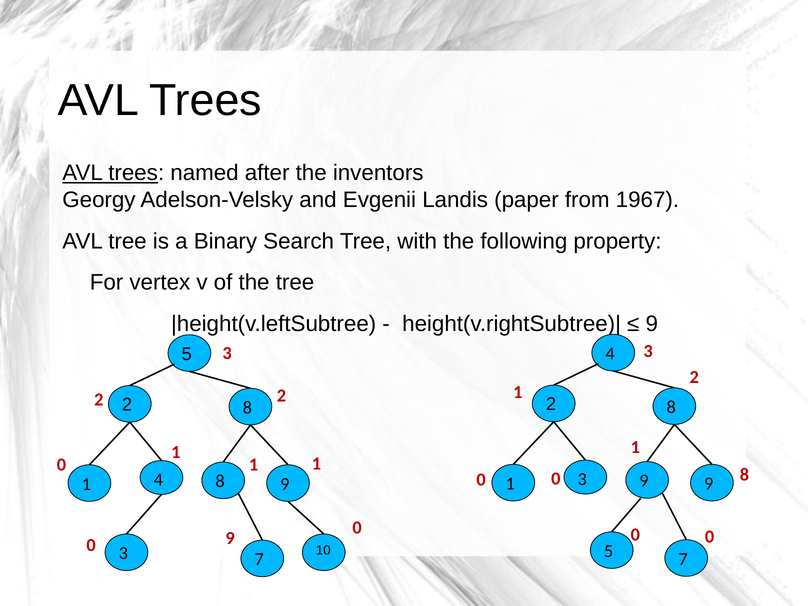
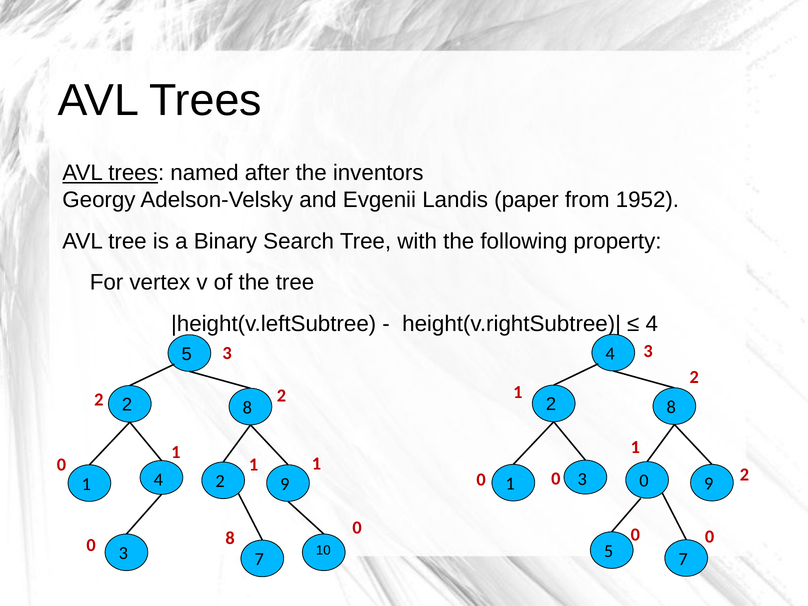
1967: 1967 -> 1952 (647, 200)
9: 9 -> 4 (652, 324)
0 8: 8 -> 2 (744, 475)
3 9: 9 -> 0 (644, 481)
4 8: 8 -> 2 (220, 481)
0 9: 9 -> 8 (230, 538)
